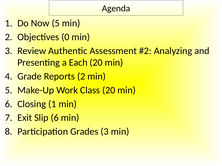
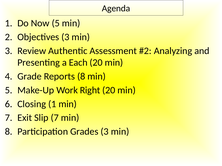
Objectives 0: 0 -> 3 (65, 37)
Reports 2: 2 -> 8 (81, 77)
Class: Class -> Right (90, 90)
Slip 6: 6 -> 7 (55, 118)
